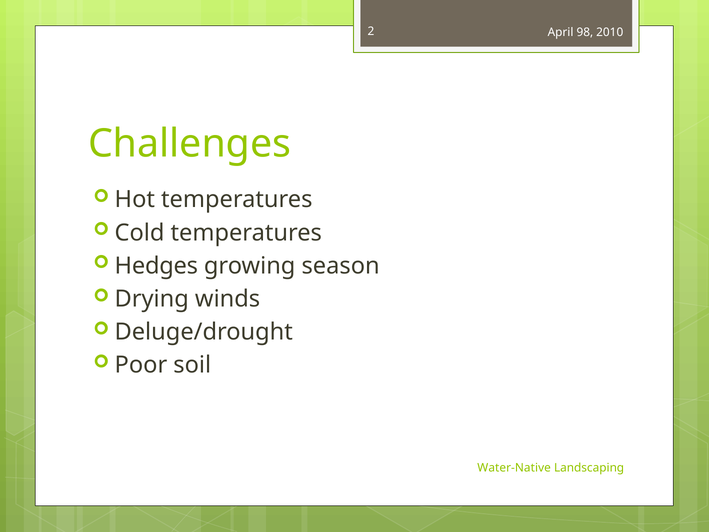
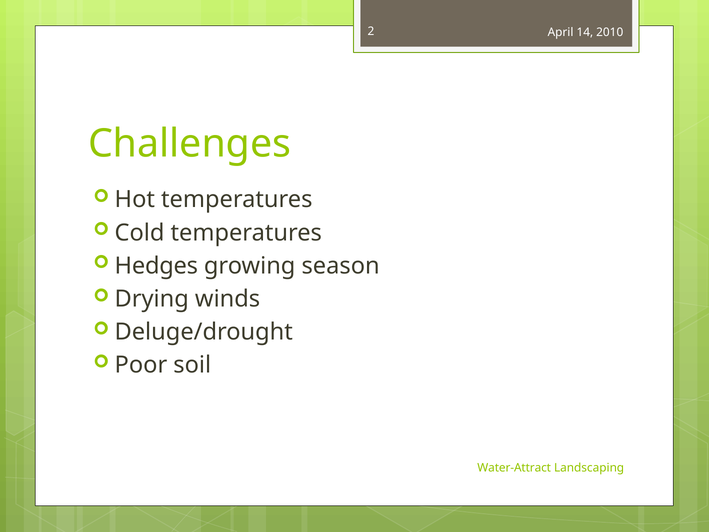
98: 98 -> 14 (585, 32)
Water-Native: Water-Native -> Water-Attract (514, 468)
